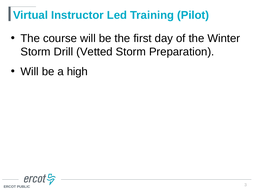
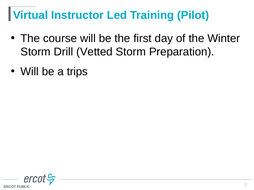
high: high -> trips (77, 72)
